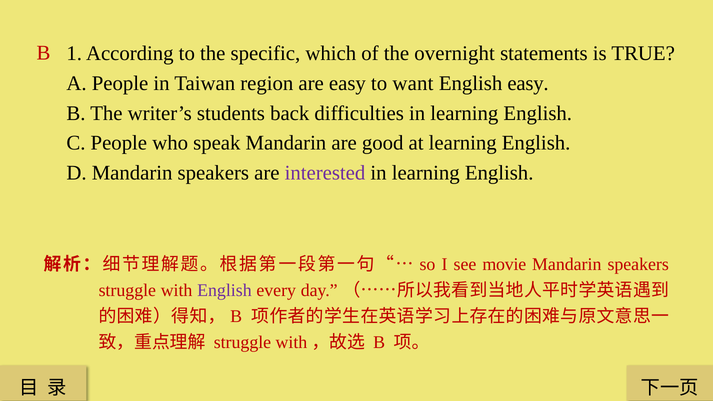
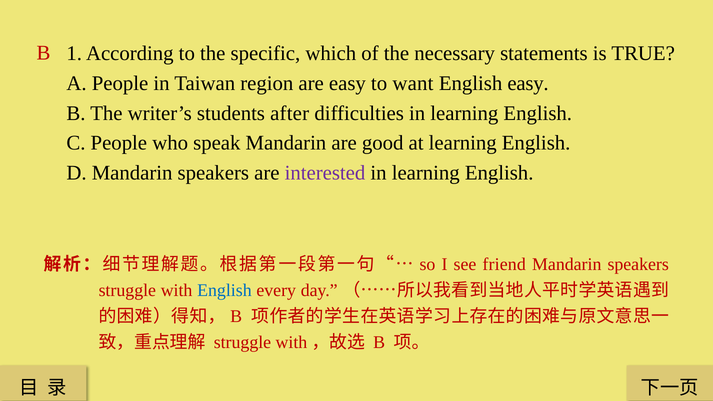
overnight: overnight -> necessary (455, 53)
back: back -> after (290, 113)
movie: movie -> friend (504, 265)
English colour: purple -> blue (224, 291)
